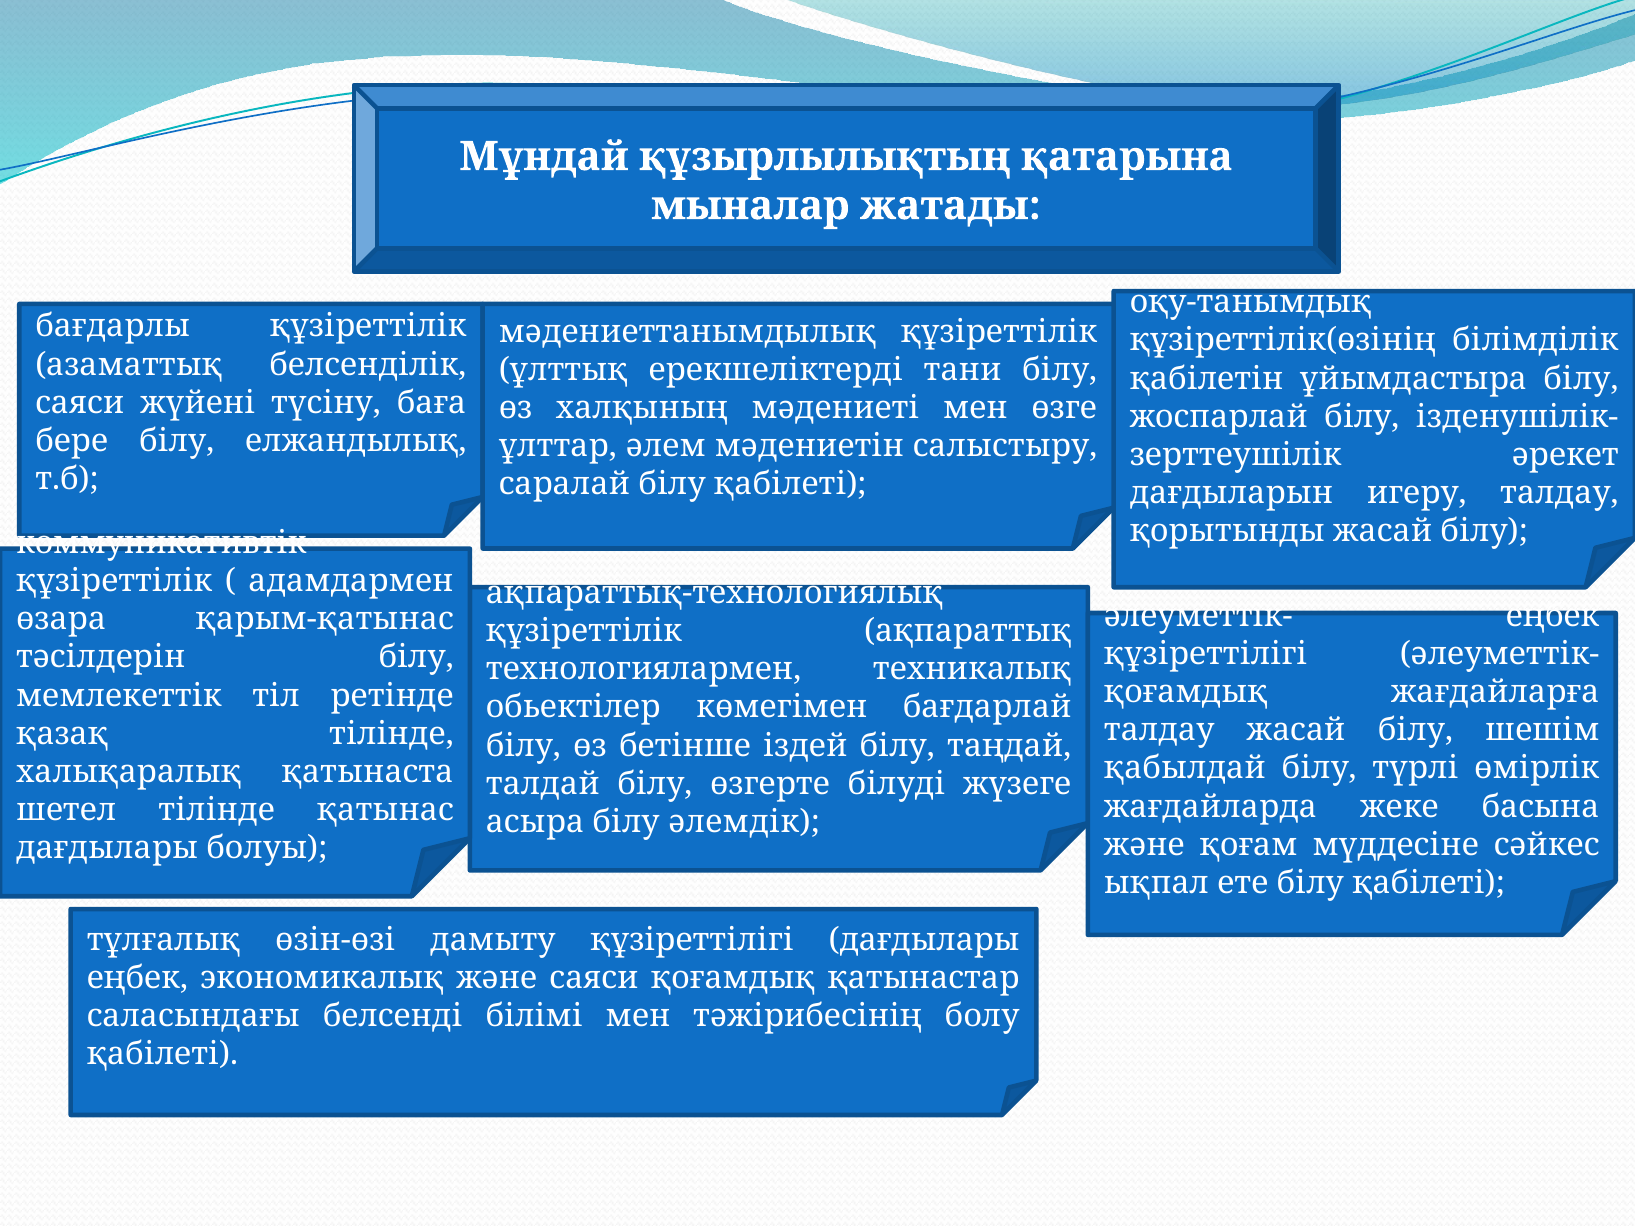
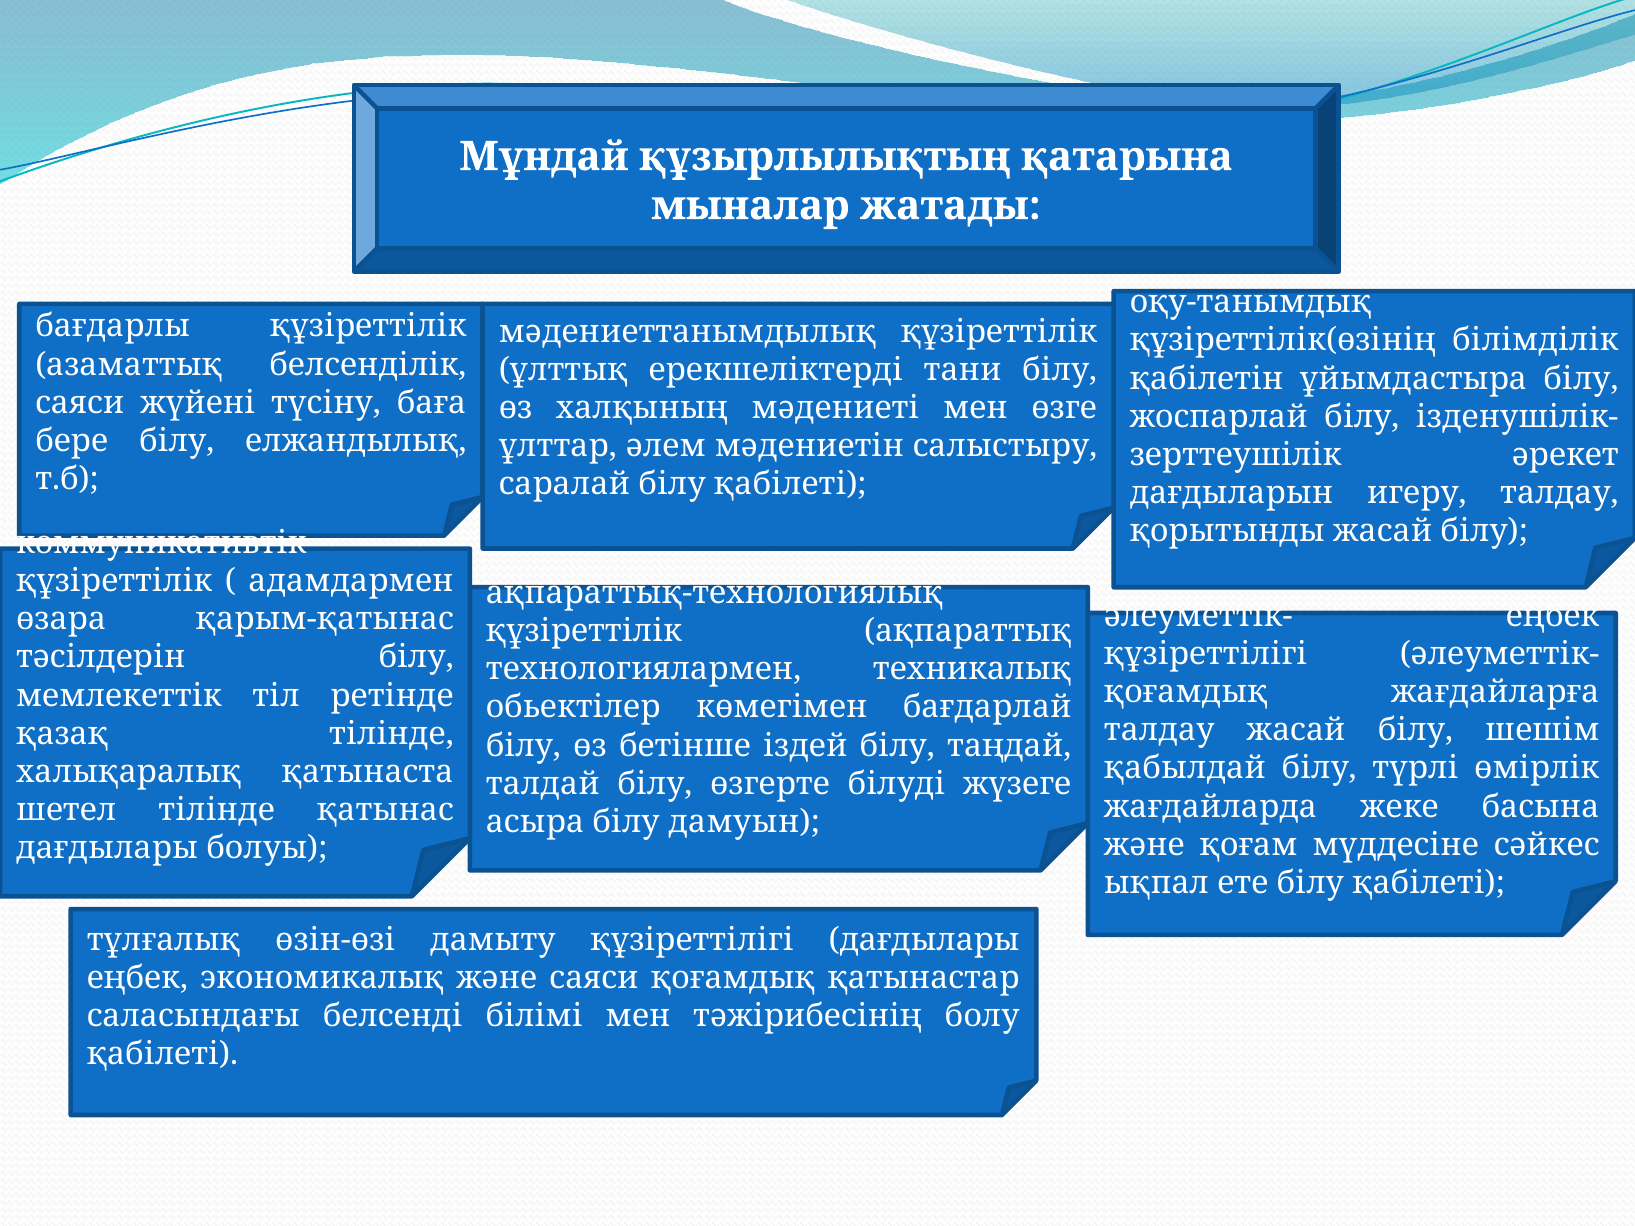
әлемдік: әлемдік -> дамуын (744, 822)
